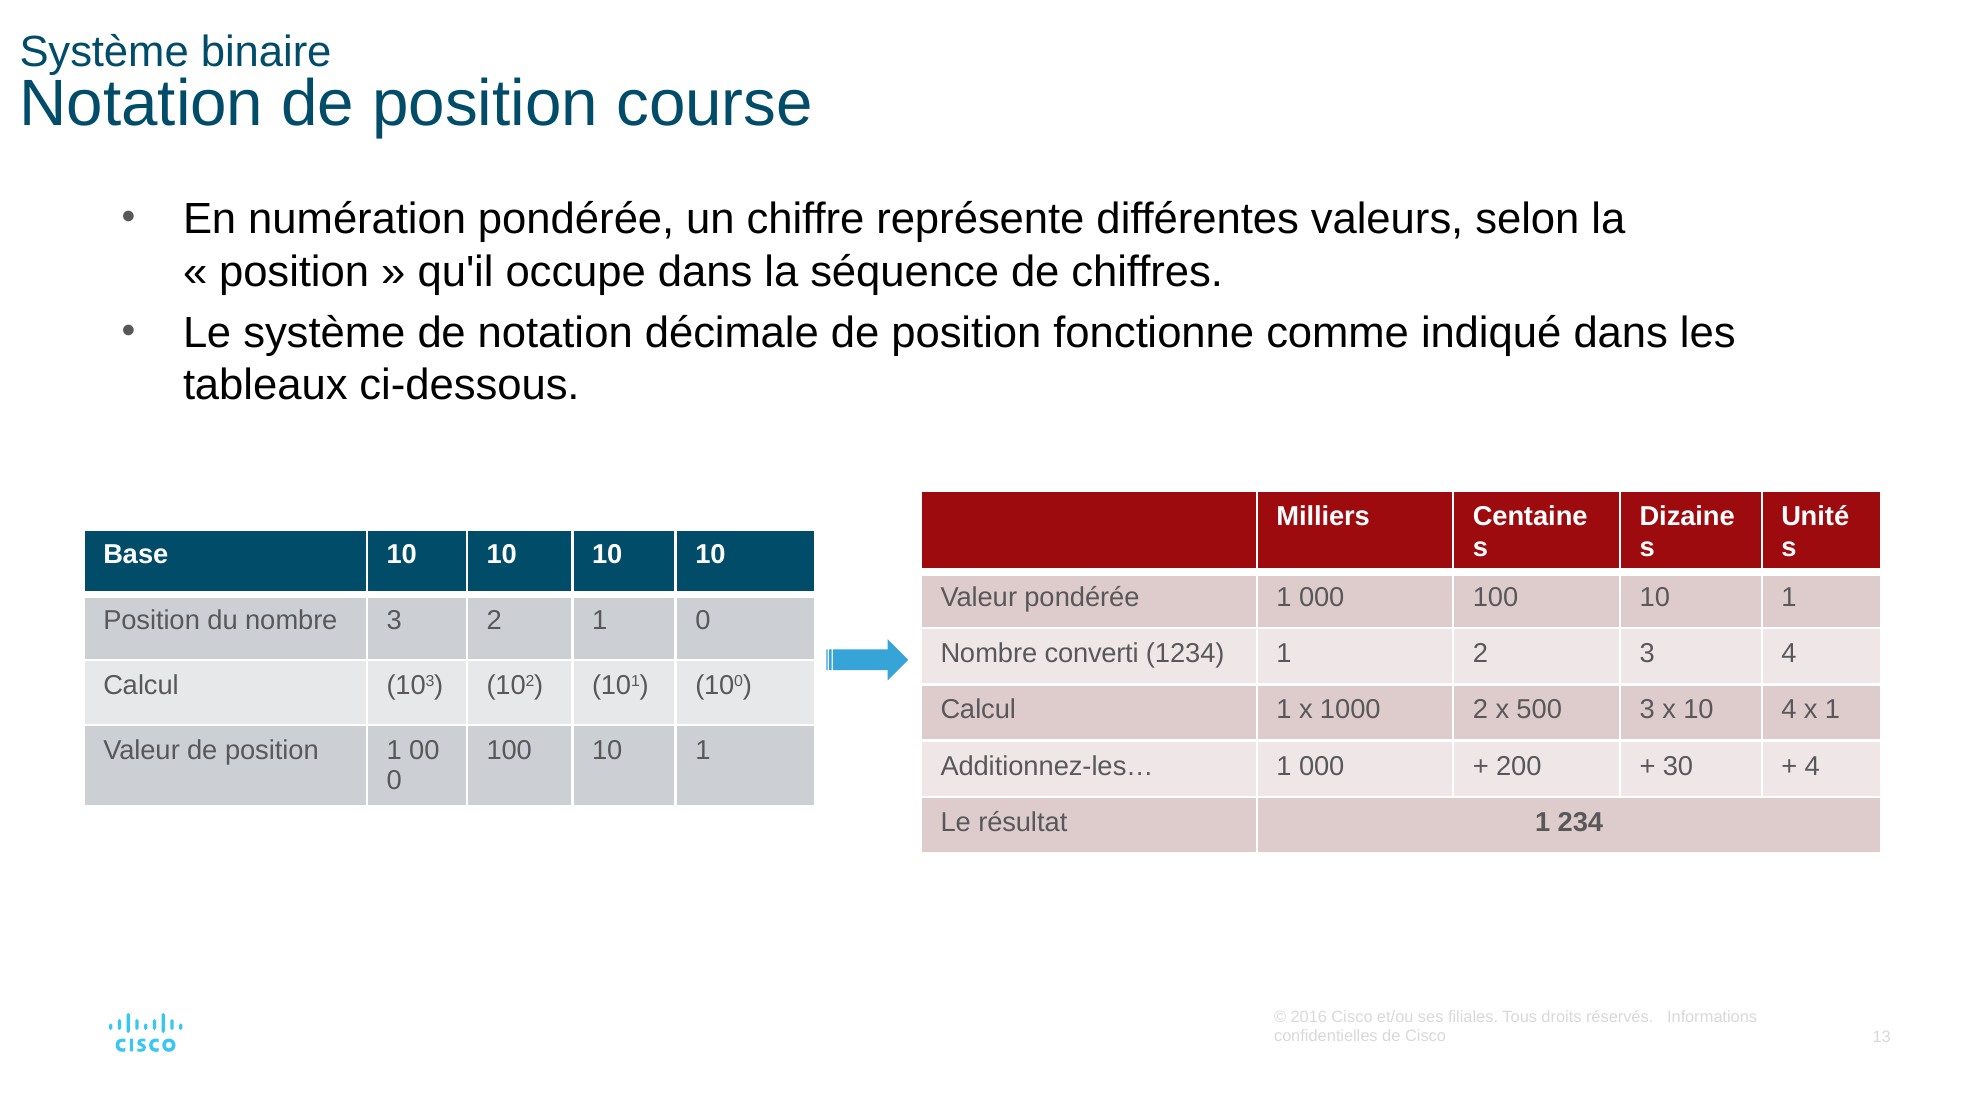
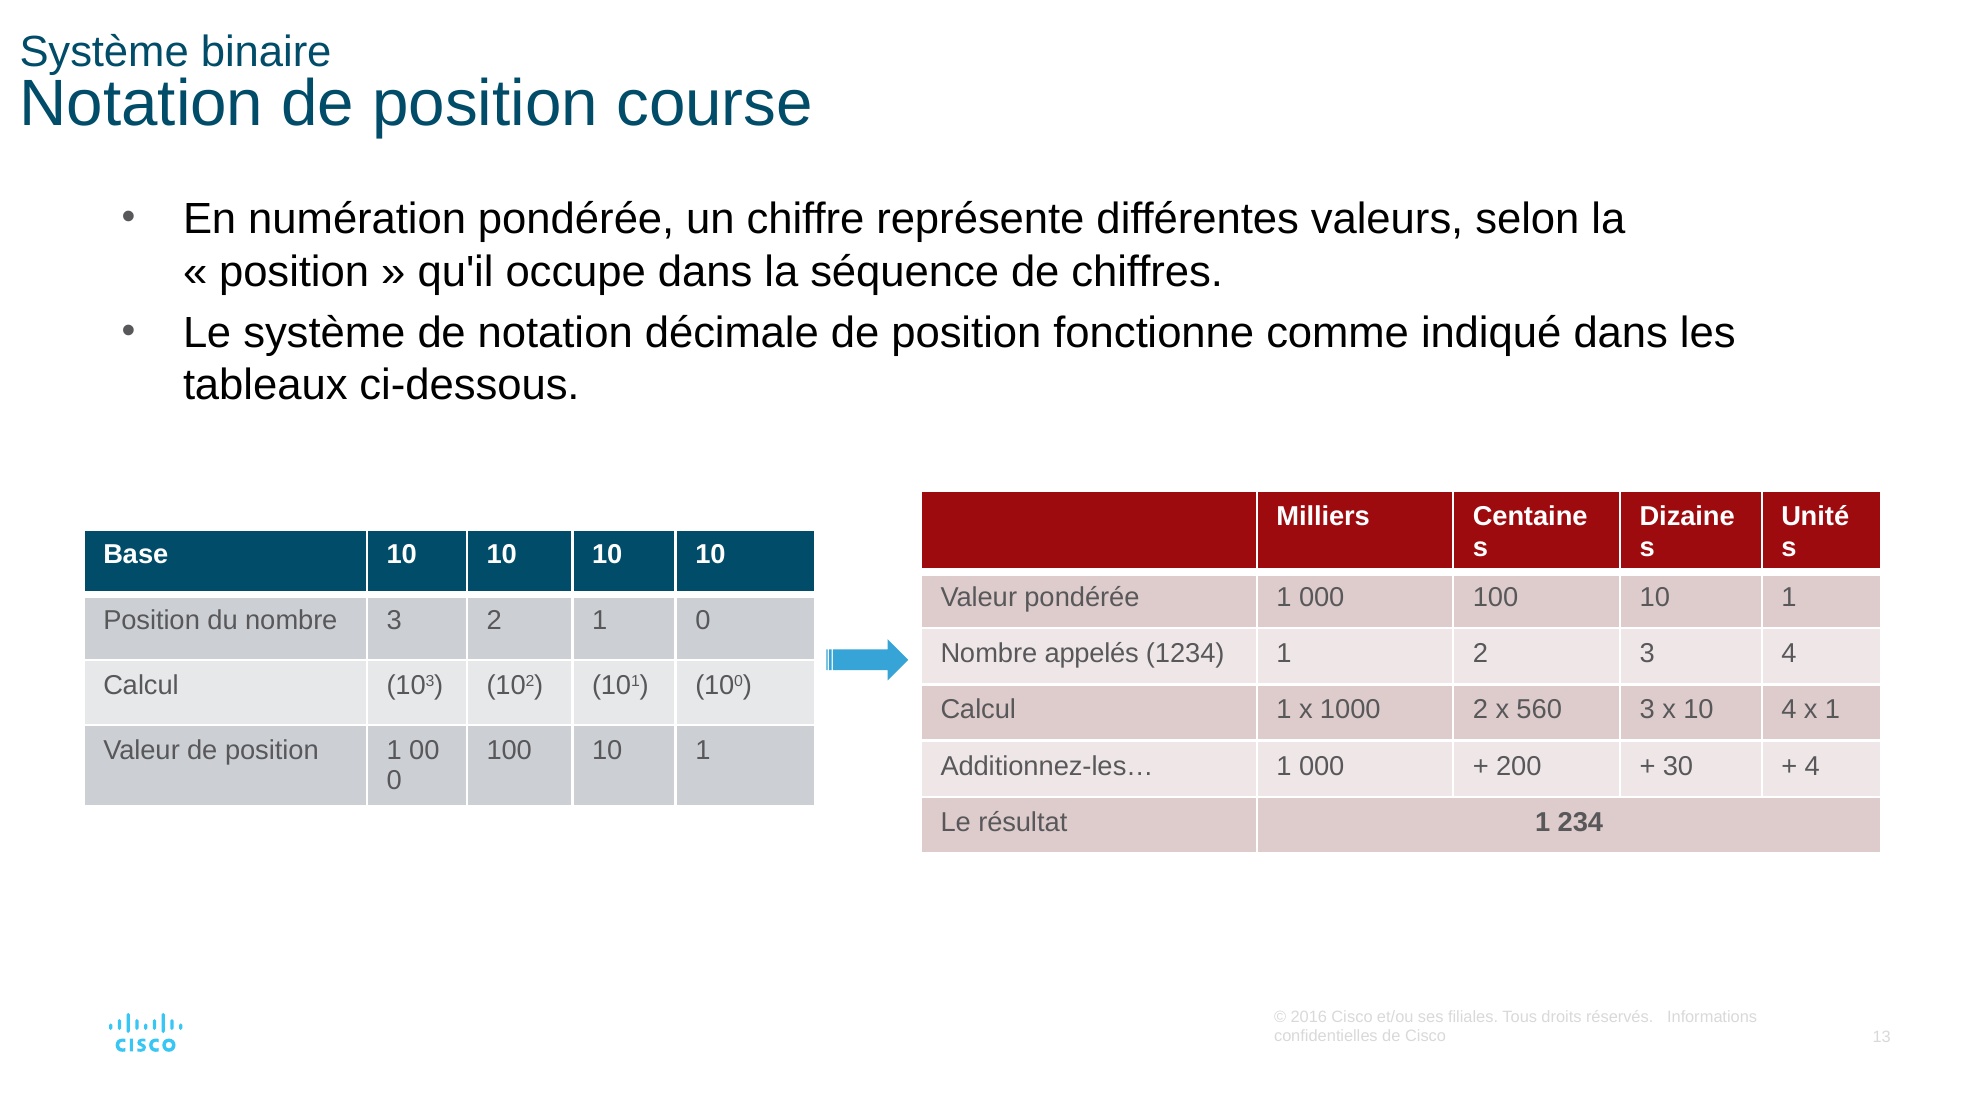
converti: converti -> appelés (1092, 654)
500: 500 -> 560 (1539, 710)
